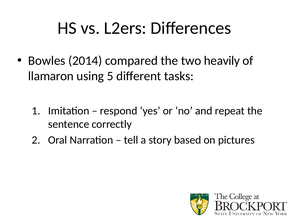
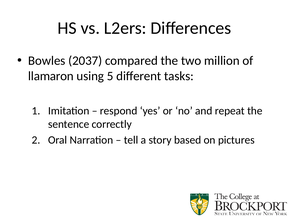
2014: 2014 -> 2037 (85, 61)
heavily: heavily -> million (222, 61)
